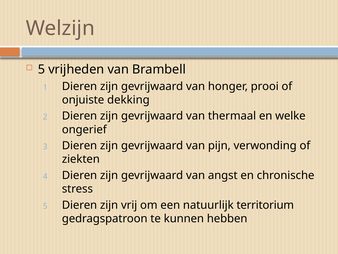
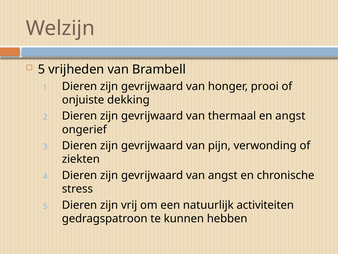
en welke: welke -> angst (290, 116)
territorium: territorium -> activiteiten (265, 205)
